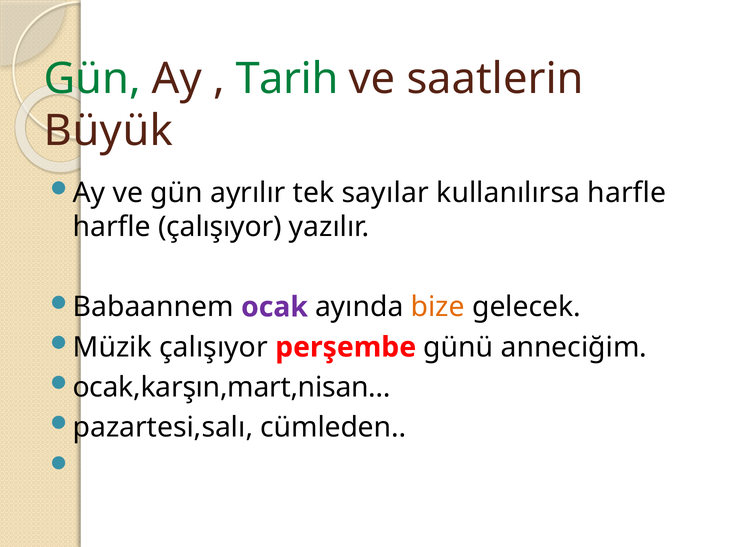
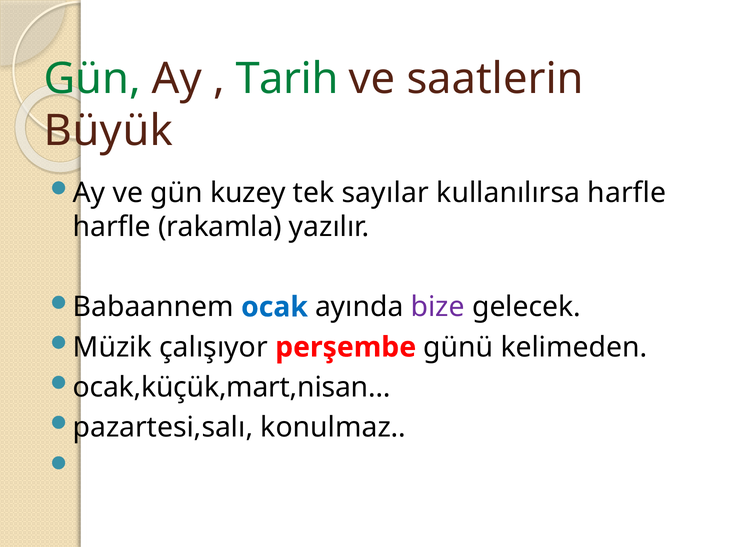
ayrılır: ayrılır -> kuzey (248, 193)
harfle çalışıyor: çalışıyor -> rakamla (220, 227)
ocak colour: purple -> blue (274, 307)
bize colour: orange -> purple (438, 307)
anneciğim: anneciğim -> kelimeden (574, 347)
ocak,karşın,mart,nisan…: ocak,karşın,mart,nisan… -> ocak,küçük,mart,nisan… (232, 387)
cümleden: cümleden -> konulmaz (333, 427)
